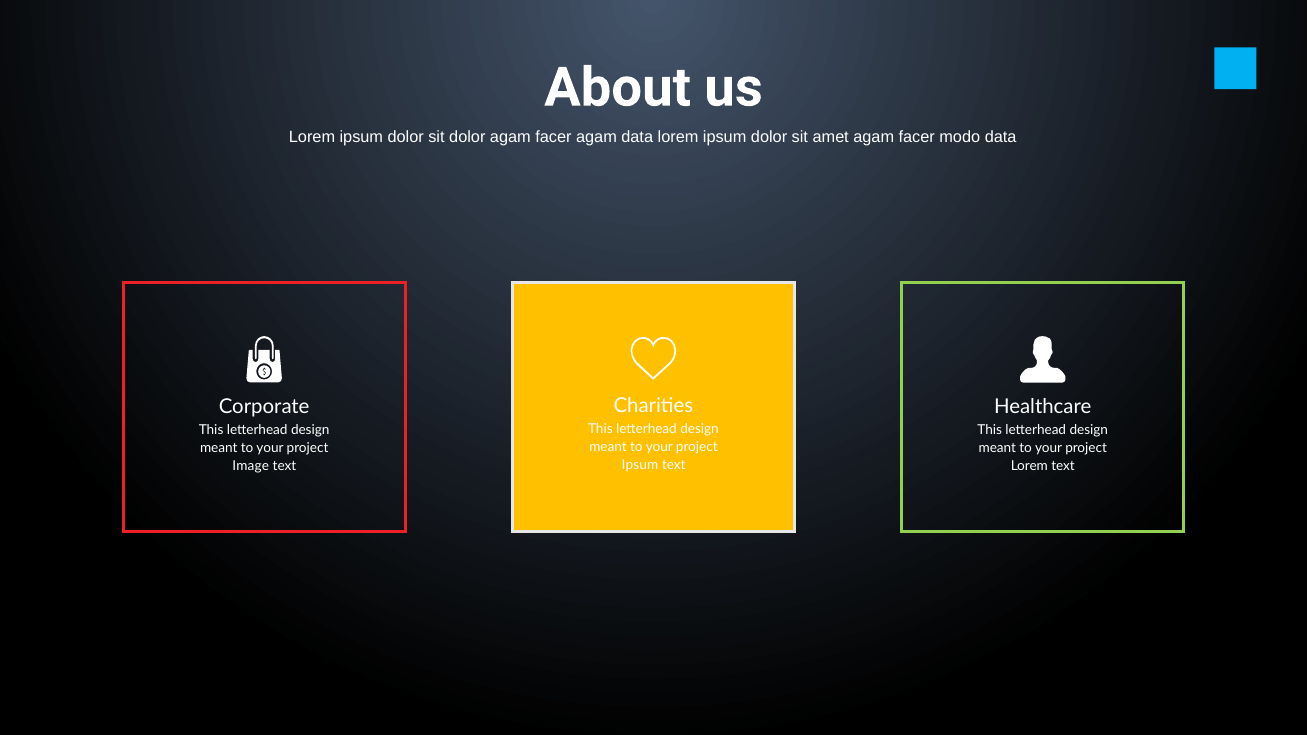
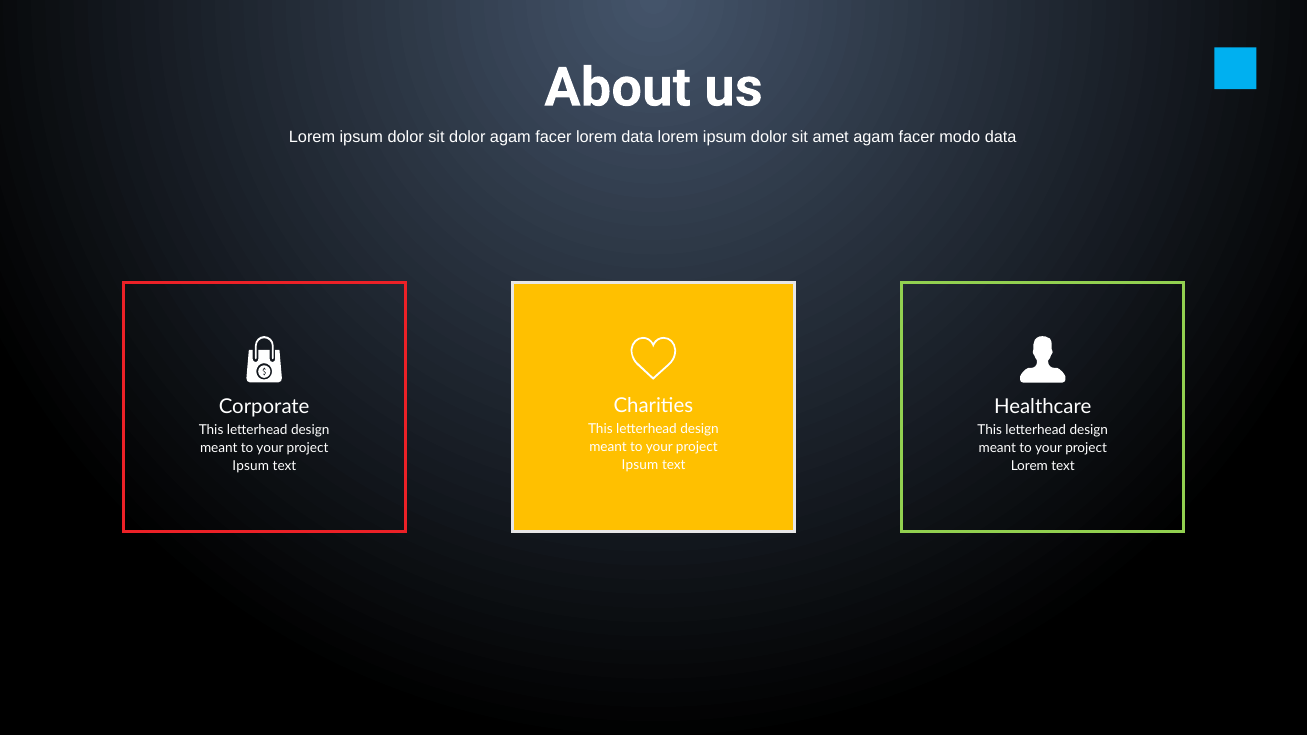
facer agam: agam -> lorem (596, 137)
Image: Image -> Ipsum (251, 466)
